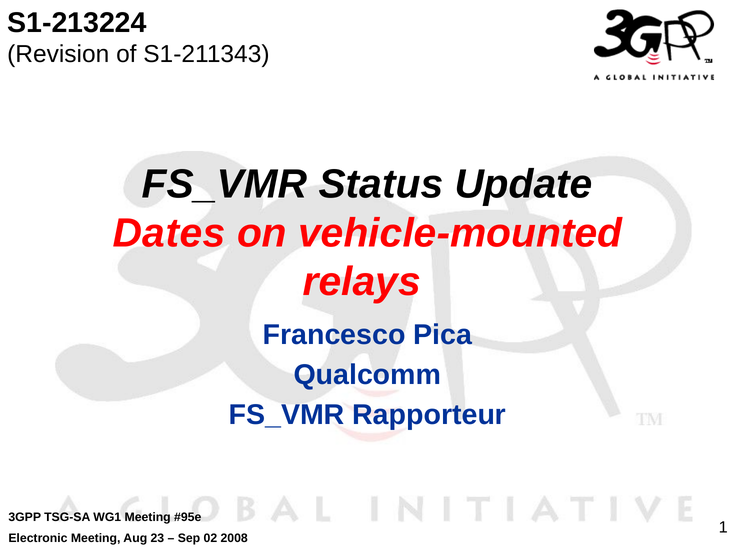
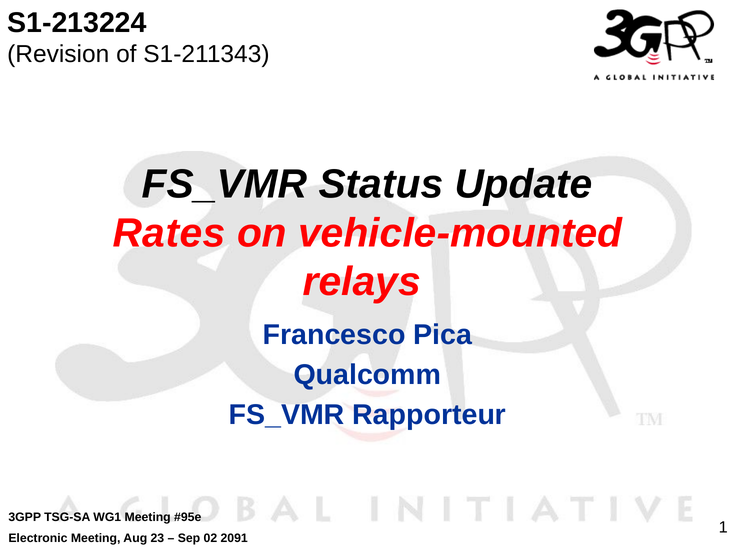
Dates: Dates -> Rates (169, 233)
2008: 2008 -> 2091 (234, 538)
